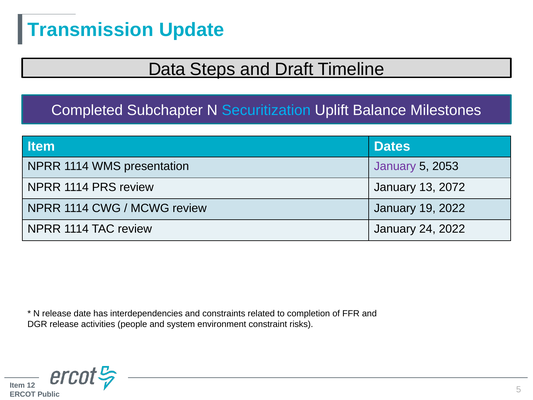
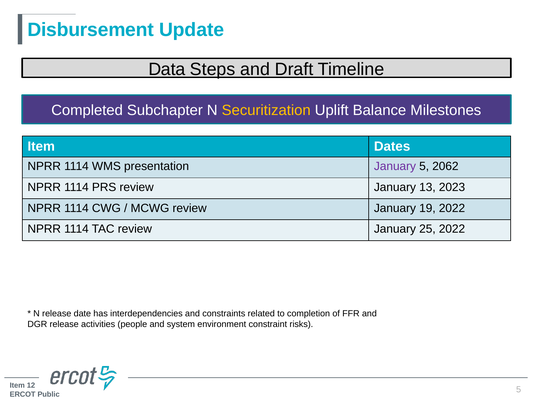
Transmission: Transmission -> Disbursement (91, 30)
Securitization colour: light blue -> yellow (266, 110)
2053: 2053 -> 2062 (445, 166)
2072: 2072 -> 2023 (452, 187)
24: 24 -> 25 (427, 229)
